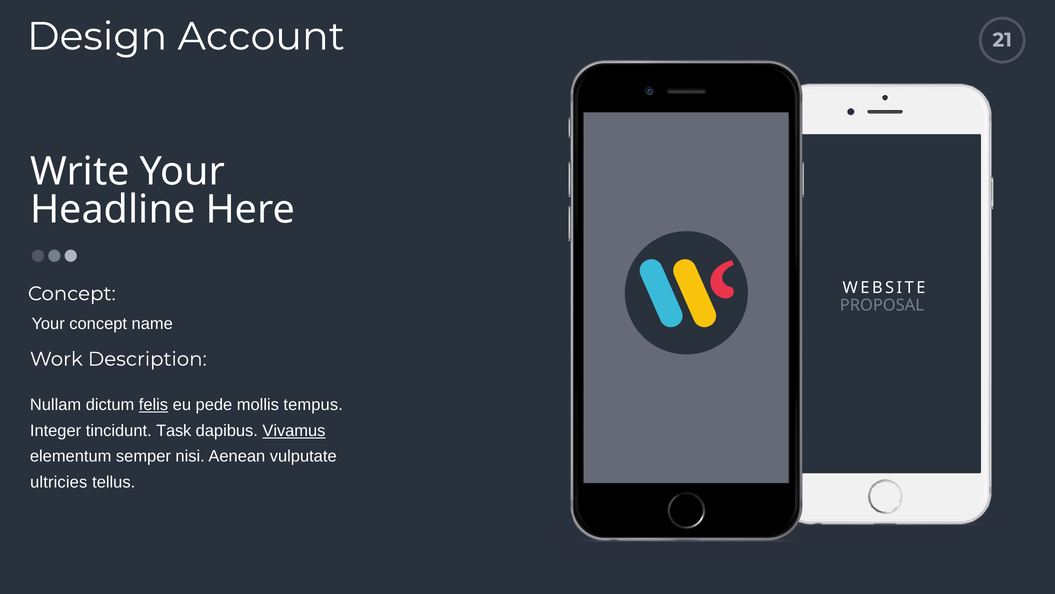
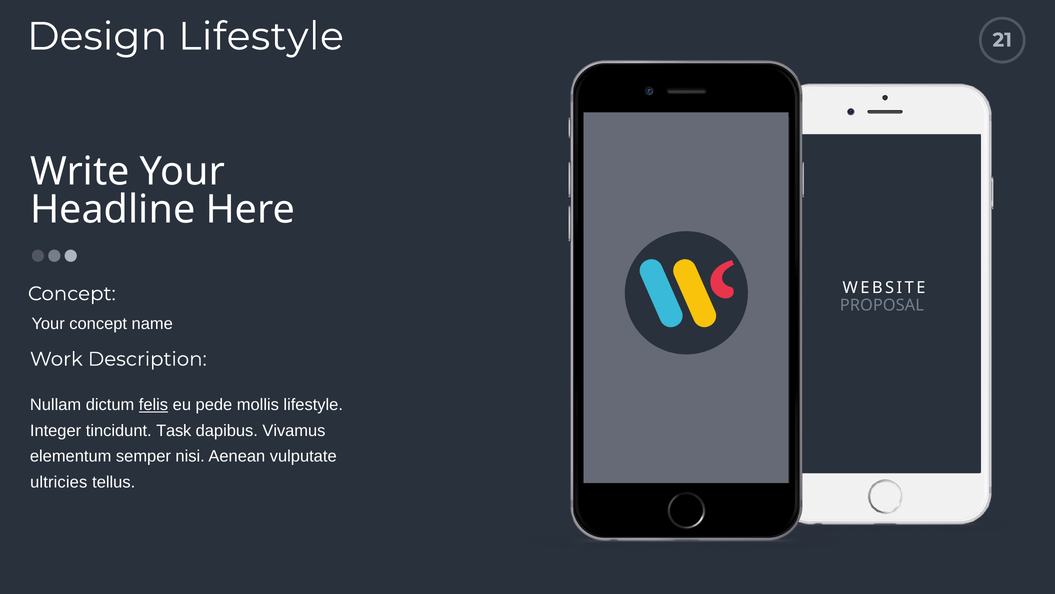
Design Account: Account -> Lifestyle (261, 37)
mollis tempus: tempus -> lifestyle (313, 405)
Vivamus underline: present -> none (294, 430)
